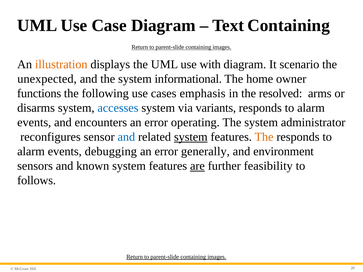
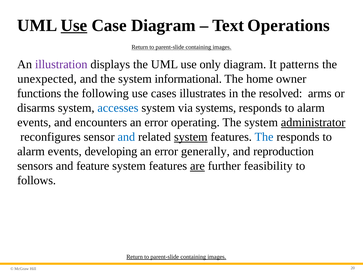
Use underline: none -> present (74, 25)
Text Containing: Containing -> Operations (289, 25)
illustration colour: orange -> purple (61, 64)
with: with -> only (210, 64)
scenario: scenario -> patterns (299, 64)
emphasis: emphasis -> illustrates (203, 93)
variants: variants -> systems (216, 108)
administrator underline: none -> present (313, 122)
The colour: orange -> blue (264, 137)
debugging: debugging -> developing (111, 151)
environment: environment -> reproduction (284, 151)
known: known -> feature (93, 166)
